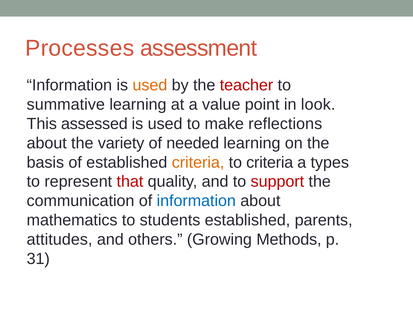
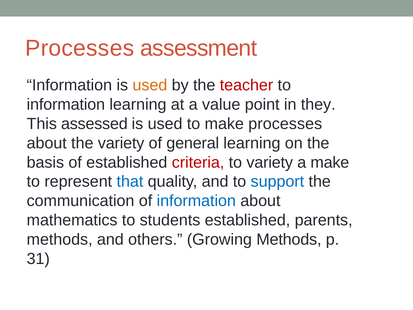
summative: summative -> information (66, 104)
look: look -> they (318, 104)
make reflections: reflections -> processes (285, 124)
needed: needed -> general (193, 143)
criteria colour: orange -> red (198, 162)
to criteria: criteria -> variety (270, 162)
a types: types -> make (330, 162)
that colour: red -> blue (130, 182)
support colour: red -> blue (277, 182)
attitudes: attitudes -> methods (60, 239)
